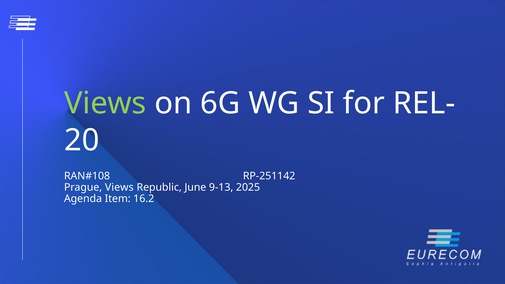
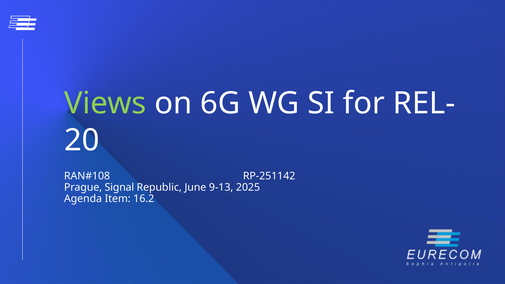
Prague Views: Views -> Signal (119, 187)
